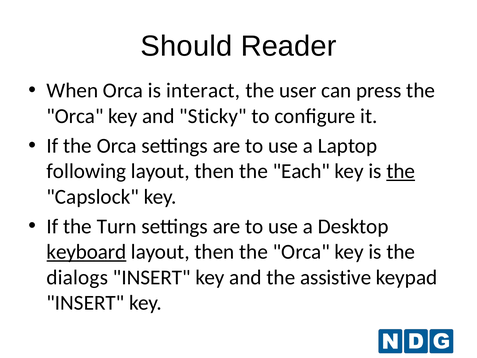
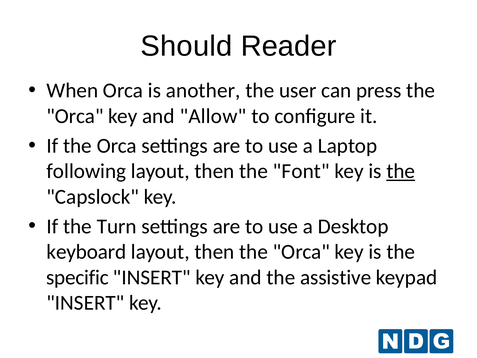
interact: interact -> another (203, 91)
Sticky: Sticky -> Allow (213, 116)
Each: Each -> Font (301, 171)
keyboard underline: present -> none (86, 252)
dialogs: dialogs -> specific (77, 277)
